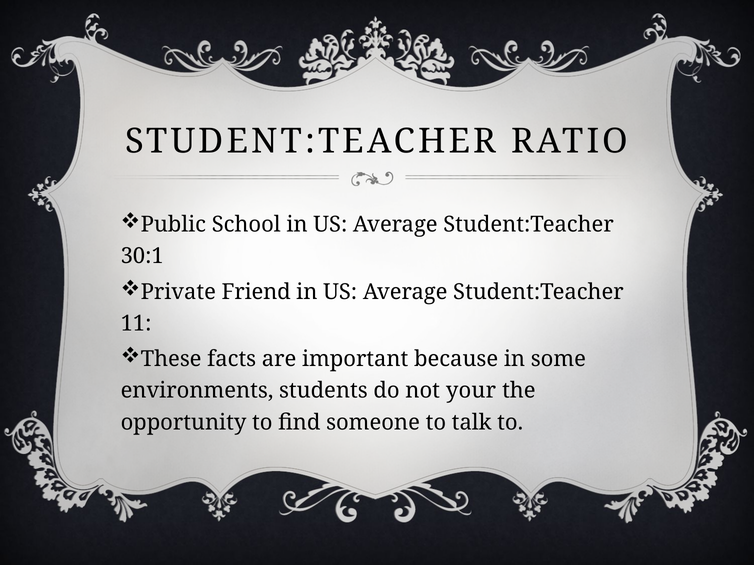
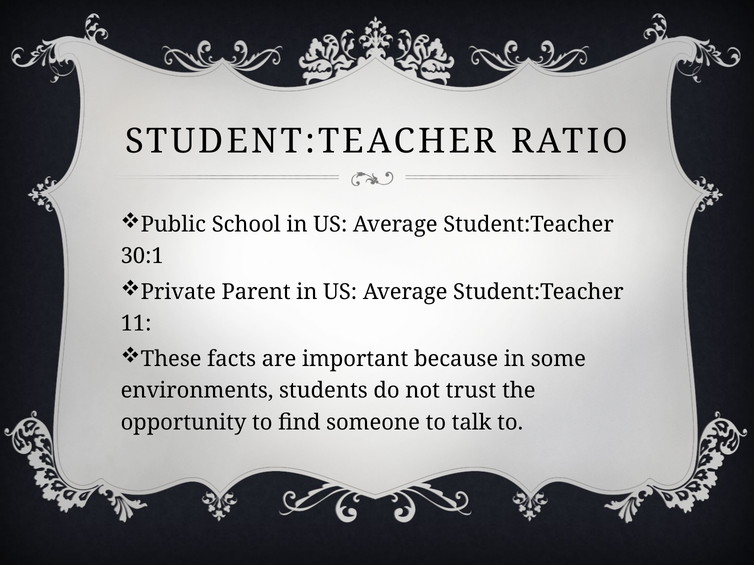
Friend: Friend -> Parent (256, 292)
your: your -> trust (471, 391)
